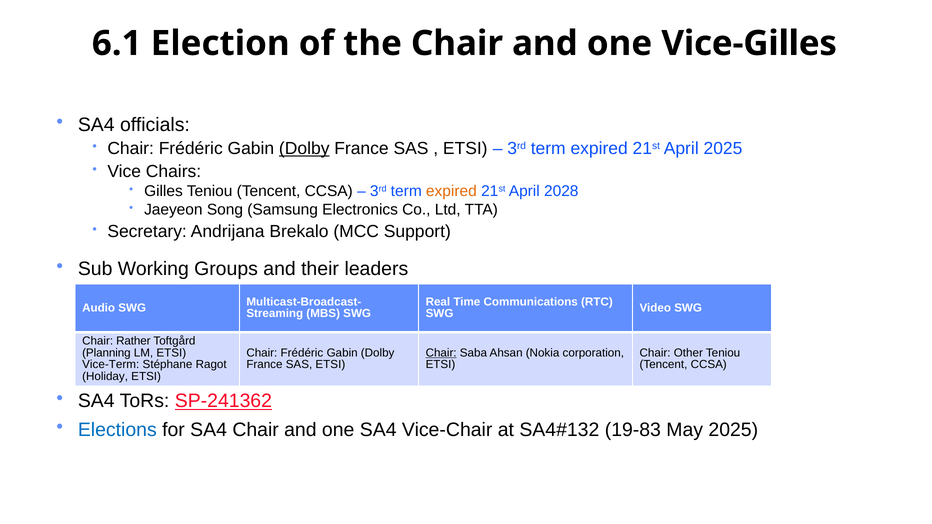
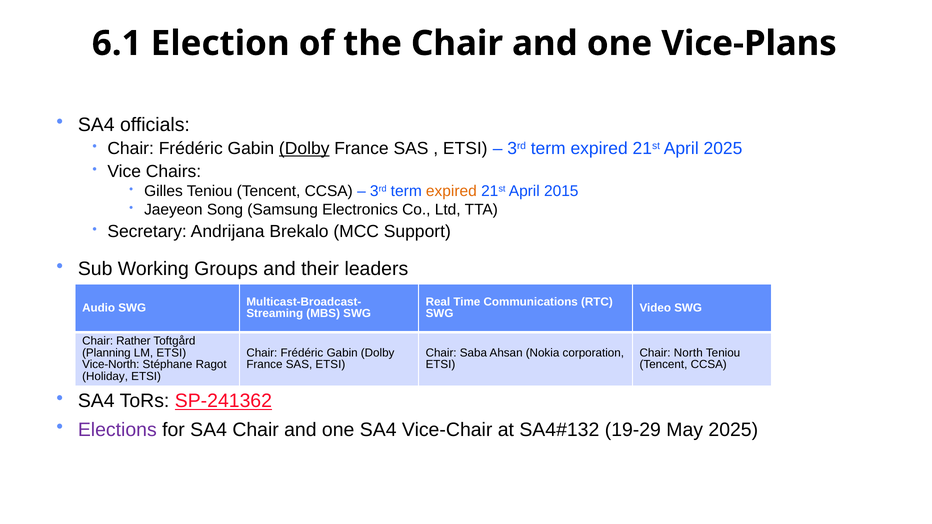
Vice-Gilles: Vice-Gilles -> Vice-Plans (749, 43)
2028: 2028 -> 2015 (561, 191)
Chair underline: present -> none (441, 353)
Other: Other -> North (688, 353)
Vice-Term: Vice-Term -> Vice-North (111, 365)
Elections colour: blue -> purple (117, 430)
19-83: 19-83 -> 19-29 (633, 430)
